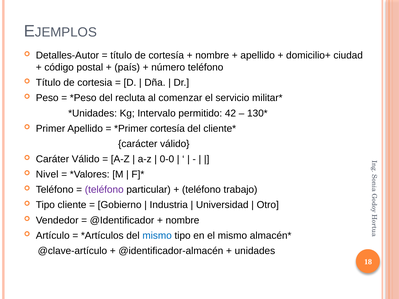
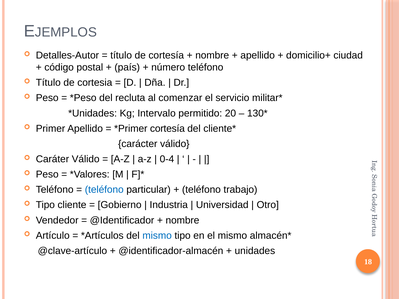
42: 42 -> 20 (230, 113)
0-0: 0-0 -> 0-4 (167, 159)
Nivel: Nivel -> Peso (47, 175)
teléfono colour: purple -> blue (104, 190)
